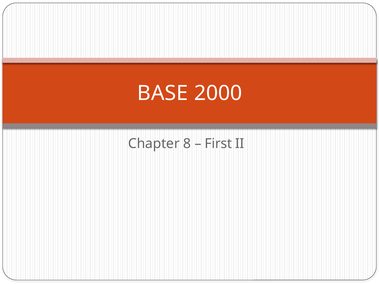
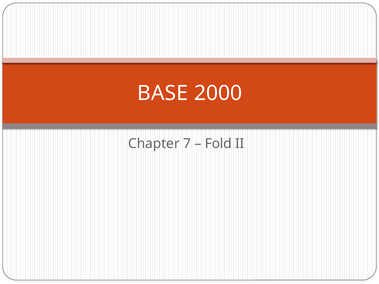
8: 8 -> 7 (187, 144)
First: First -> Fold (218, 144)
